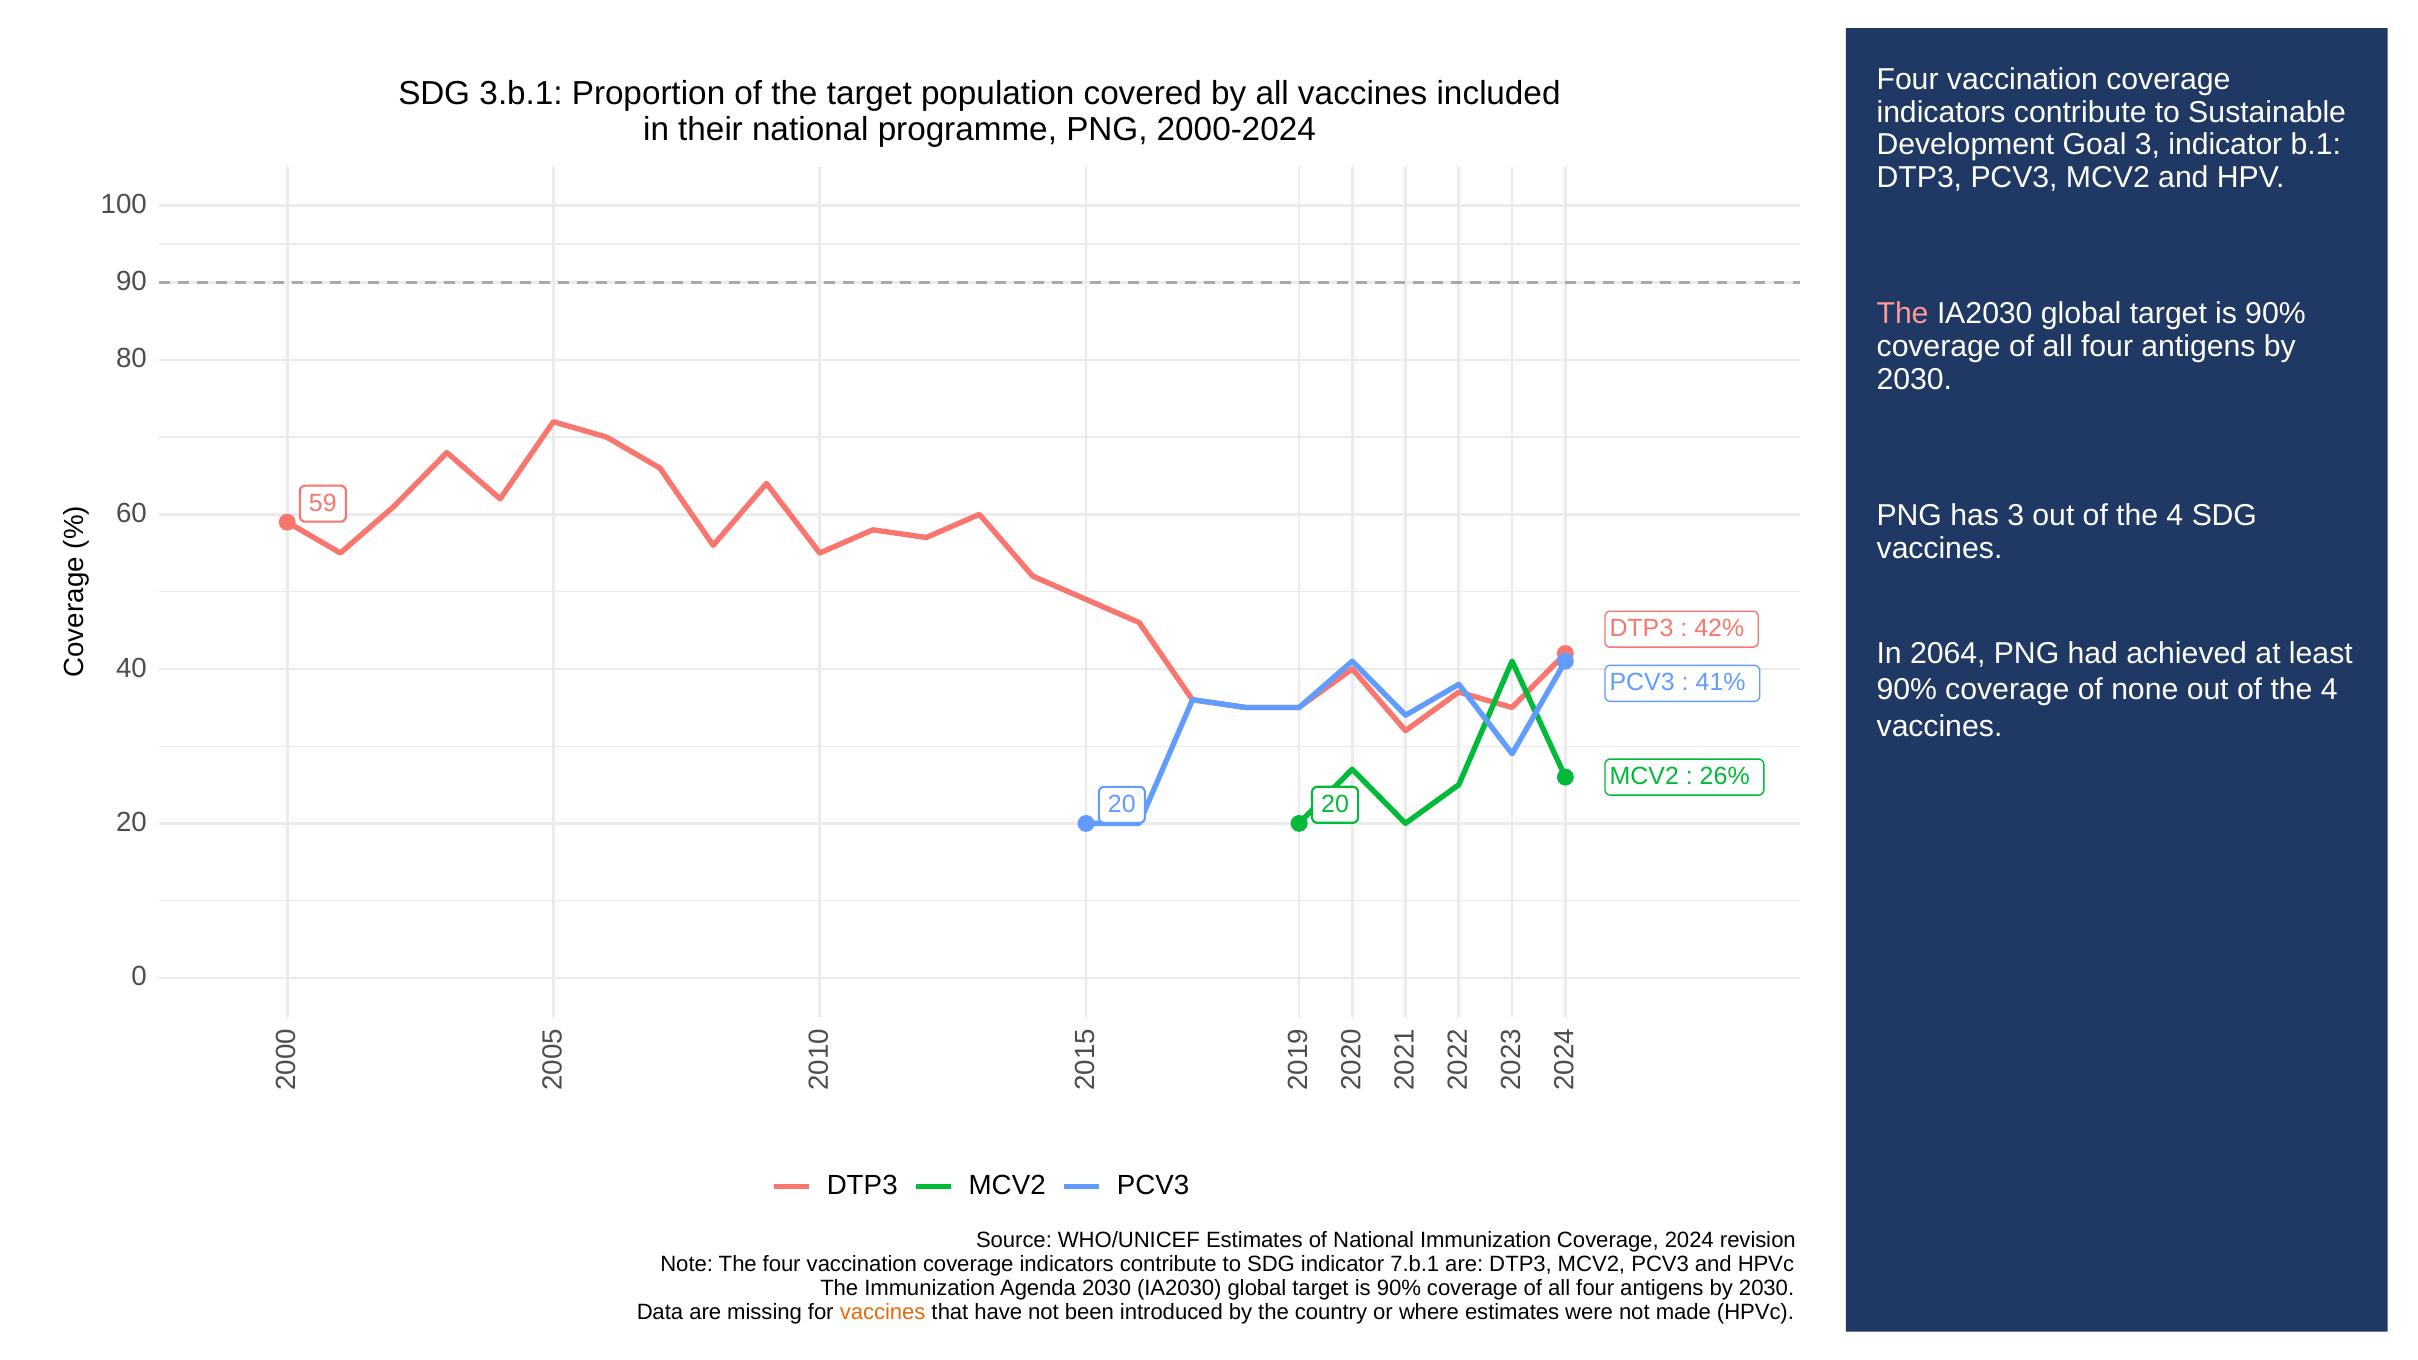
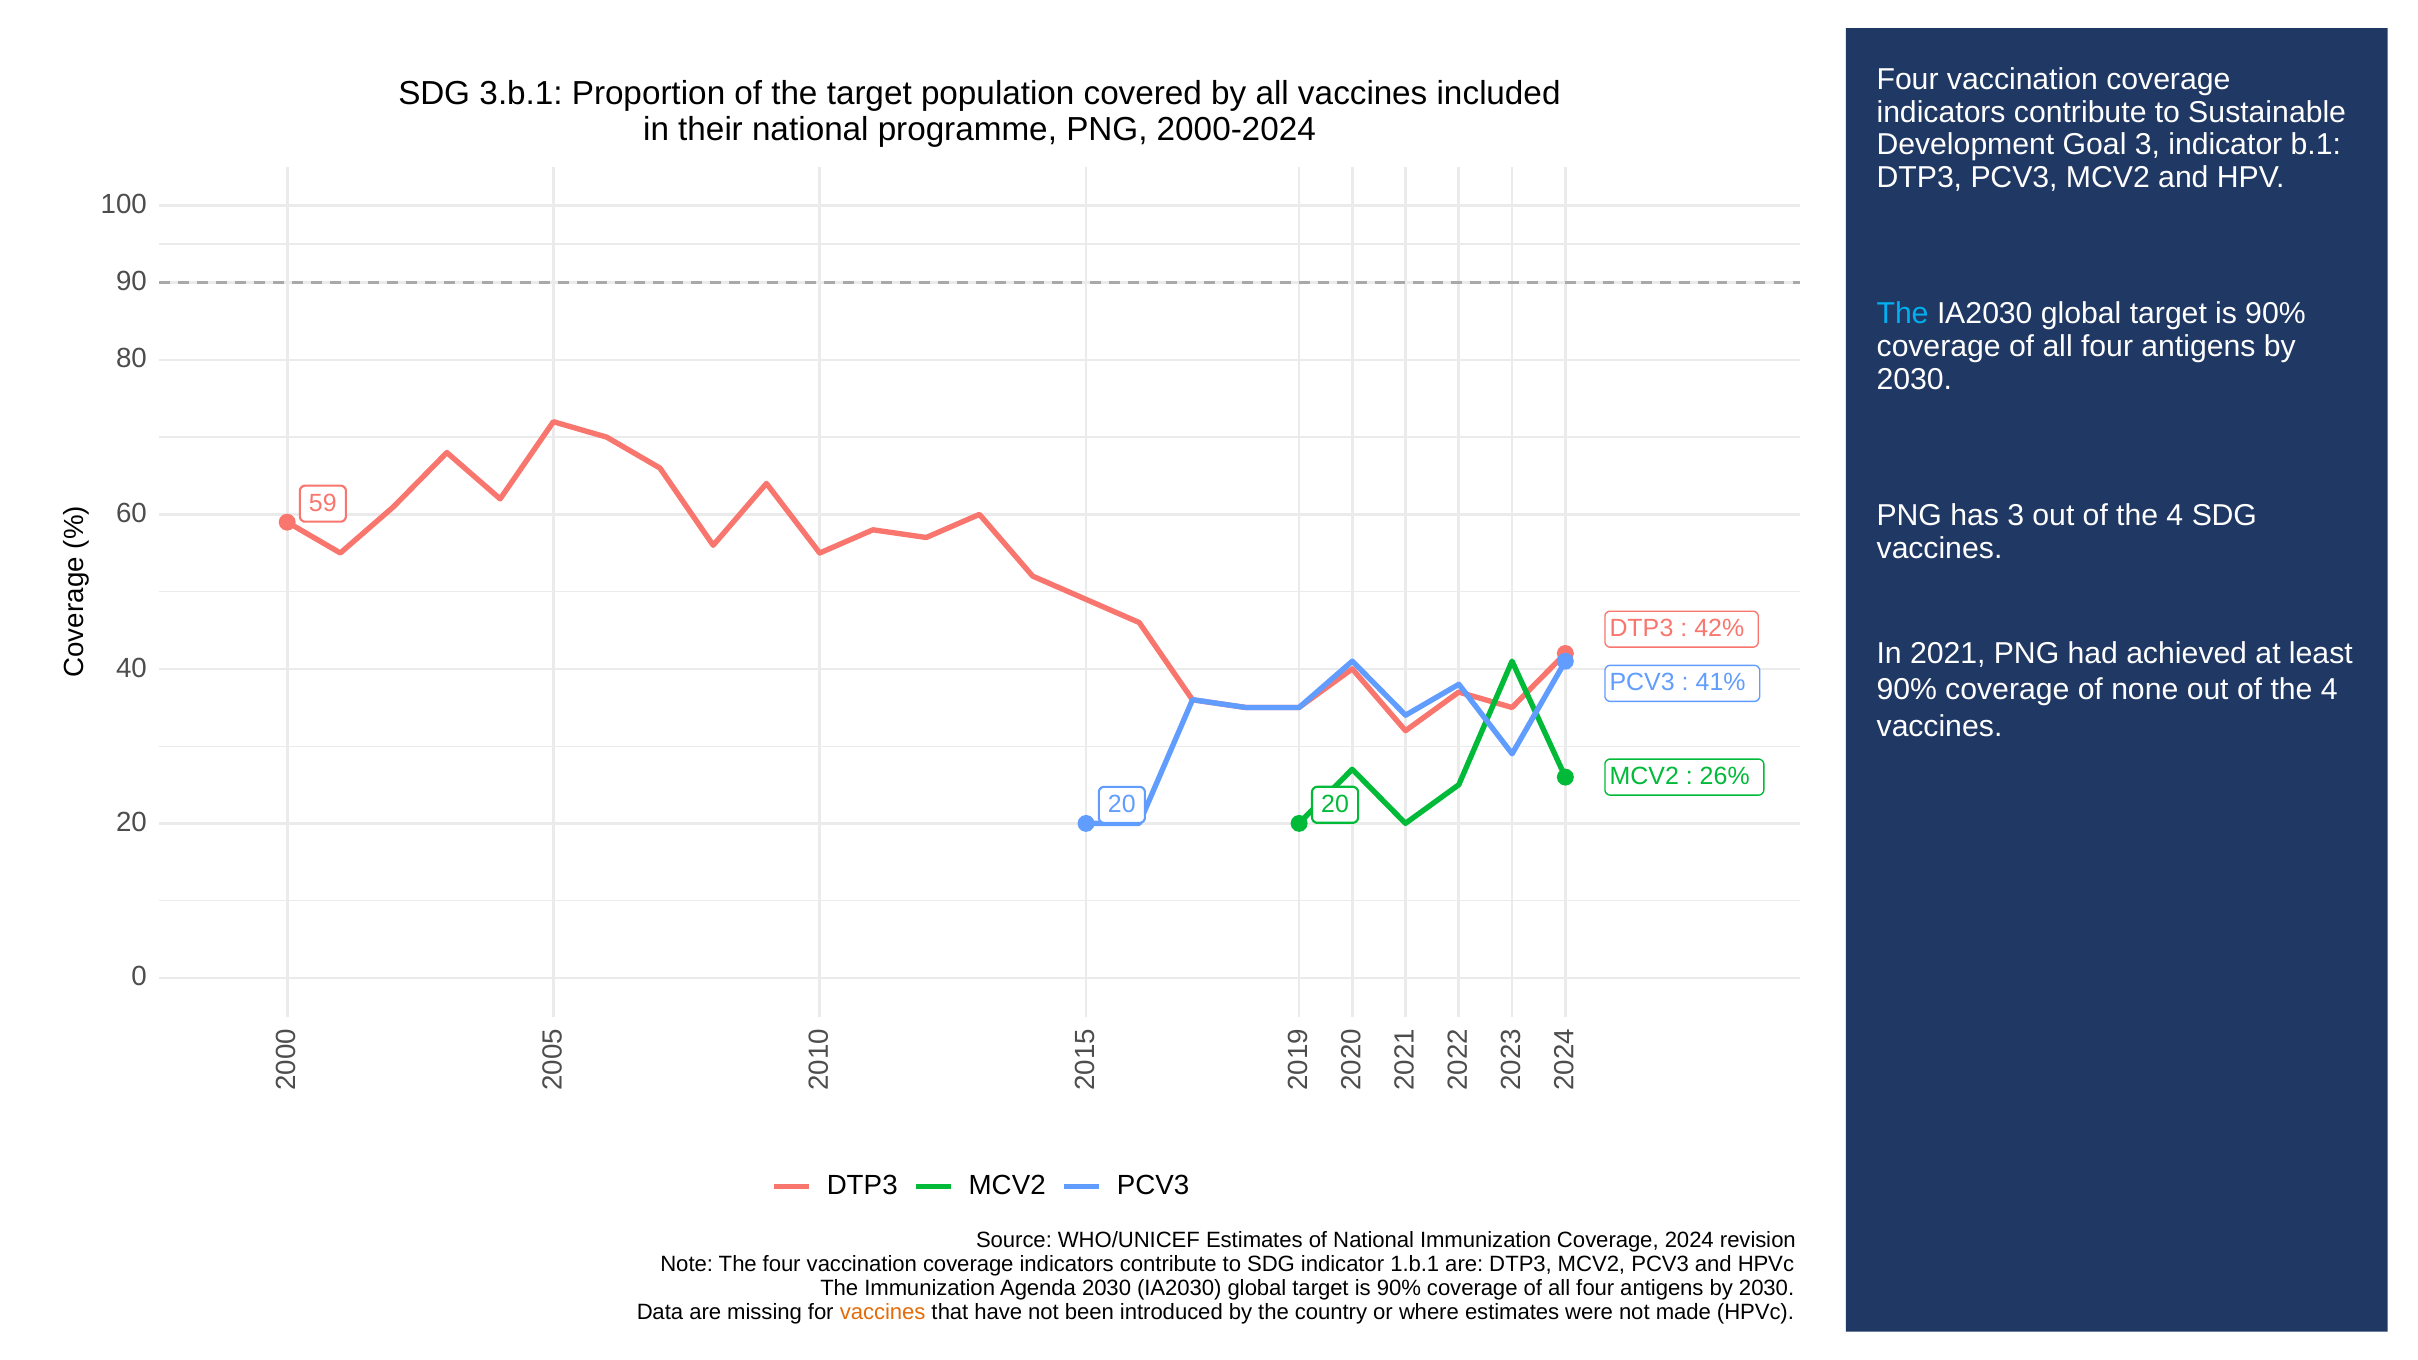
The colour: pink -> light blue (1903, 314)
2064: 2064 -> 2021 (1948, 654)
7.b.1: 7.b.1 -> 1.b.1 (1415, 1264)
